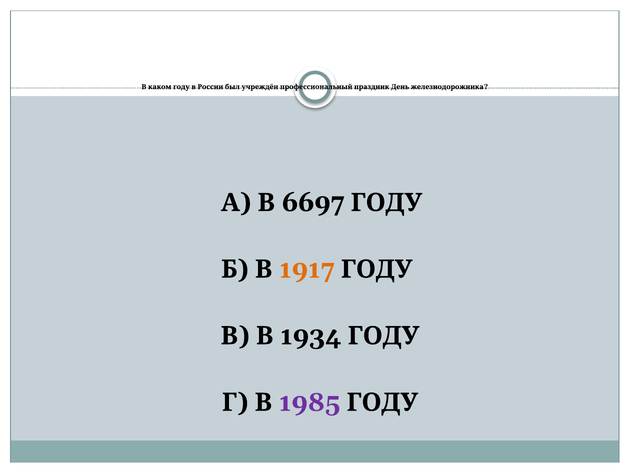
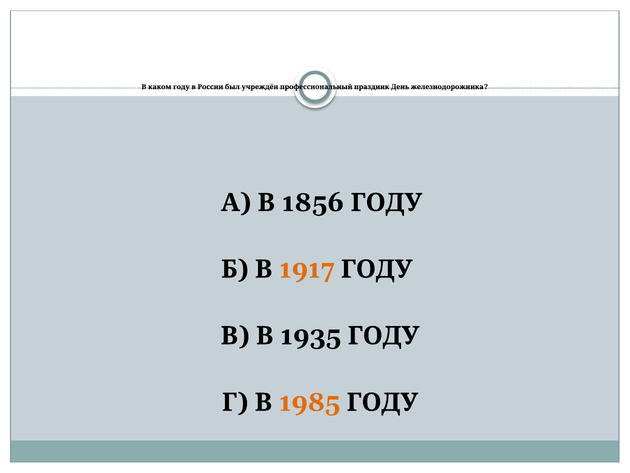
6697: 6697 -> 1856 (313, 202)
1934: 1934 -> 1935 (311, 336)
1985 colour: purple -> orange (310, 402)
